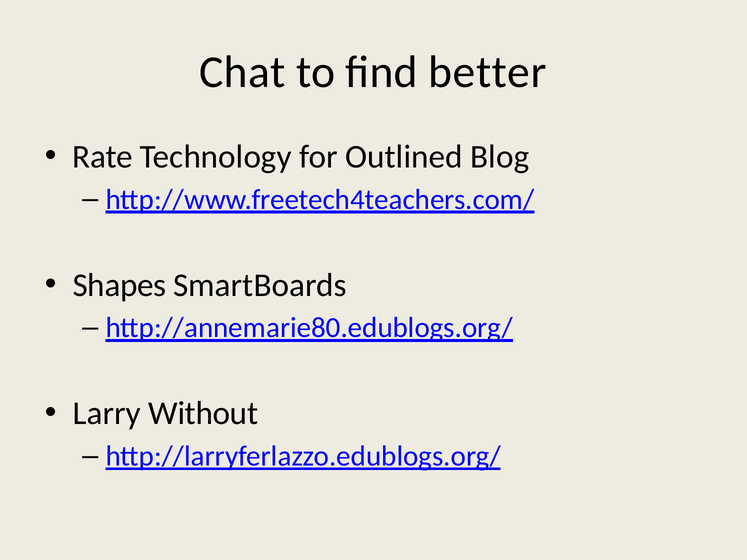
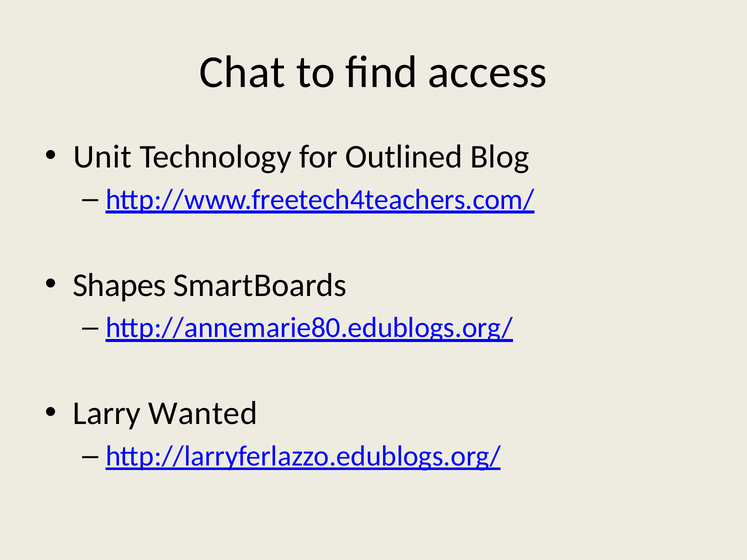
better: better -> access (488, 72)
Rate: Rate -> Unit (102, 157)
Without: Without -> Wanted (203, 414)
